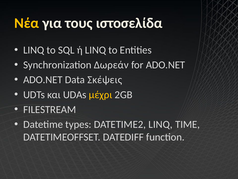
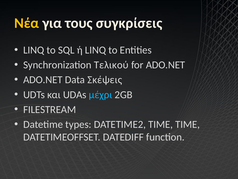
ιστοσελίδα: ιστοσελίδα -> συγκρίσεις (129, 23)
Δωρεάν: Δωρεάν -> Τελικού (111, 65)
μέχρι colour: yellow -> light blue (101, 94)
DATETIME2 LINQ: LINQ -> TIME (161, 124)
